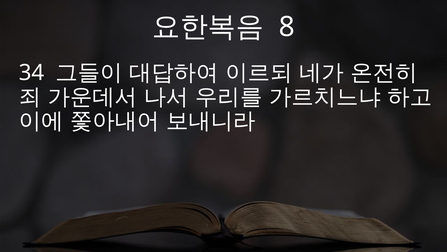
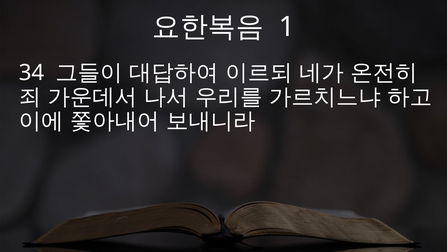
8: 8 -> 1 (287, 27)
